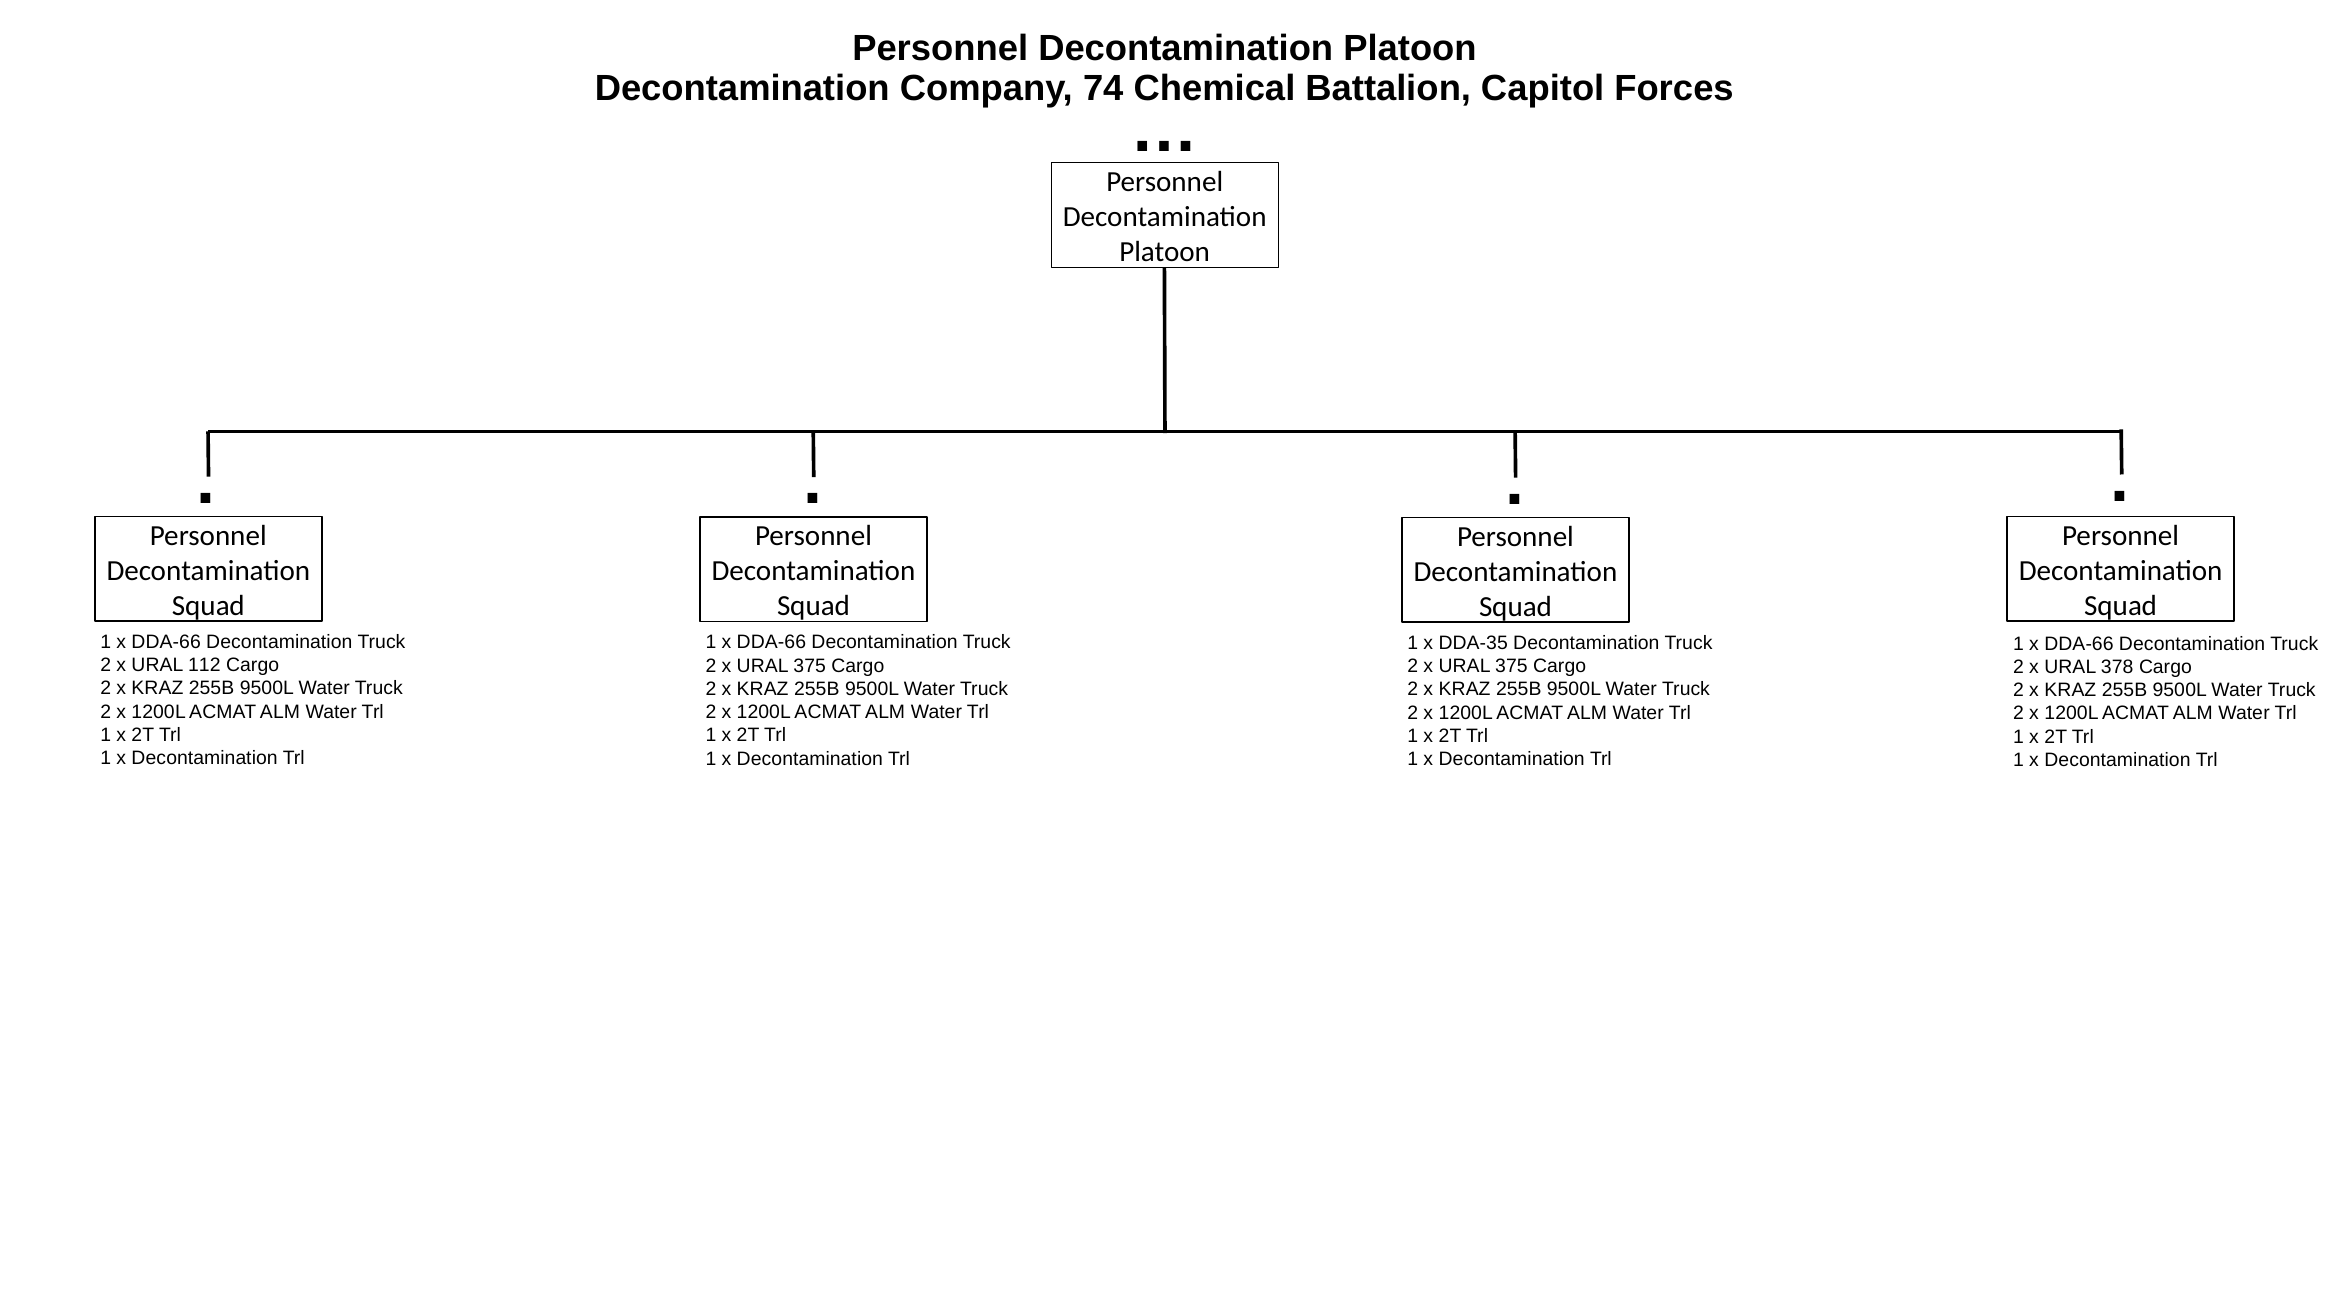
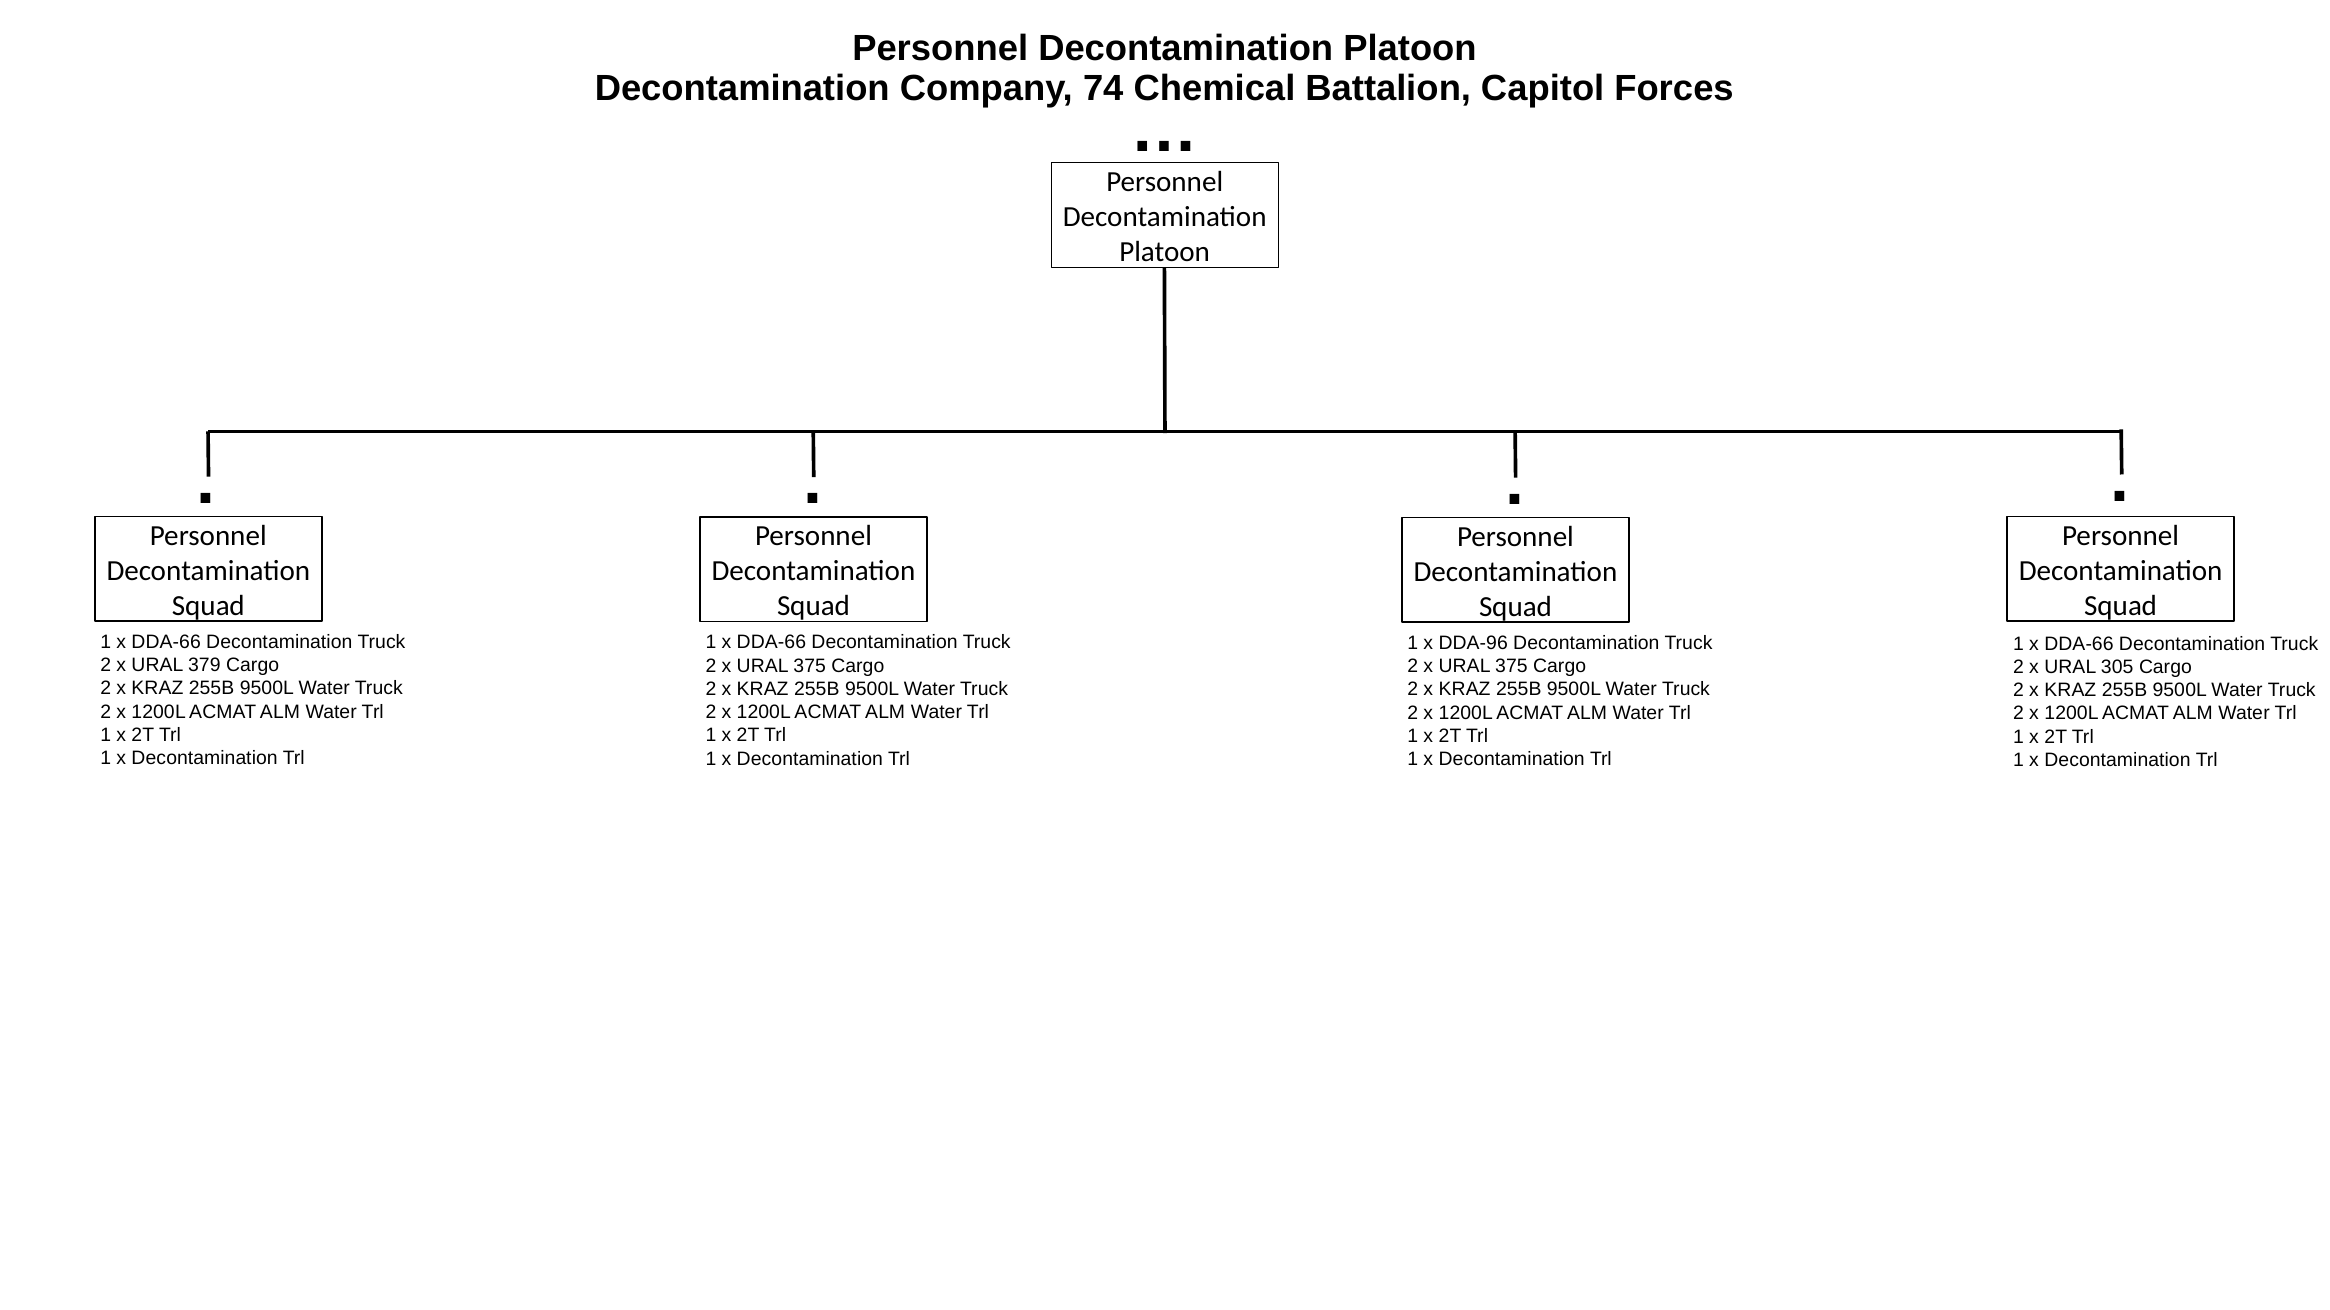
DDA-35: DDA-35 -> DDA-96 (1473, 643)
112: 112 -> 379 (204, 666)
378: 378 -> 305 (2117, 667)
